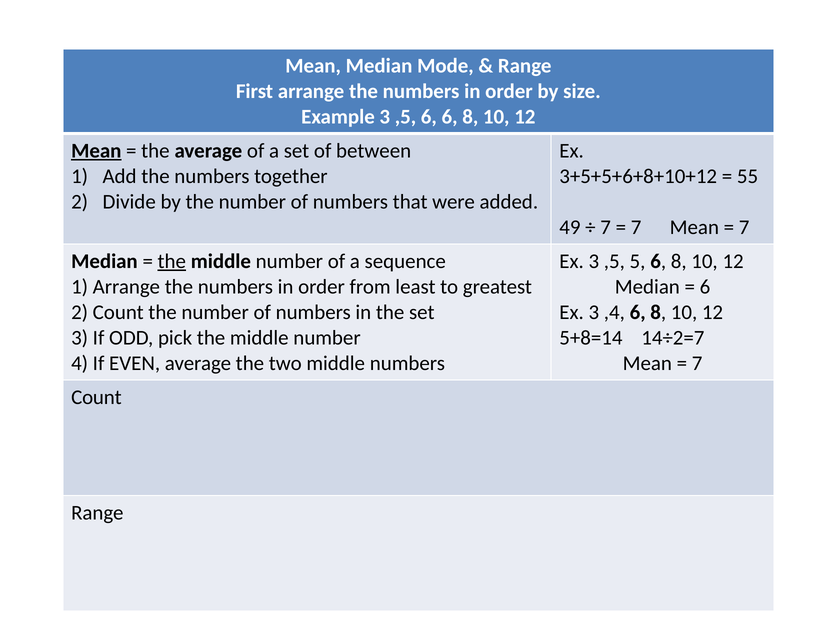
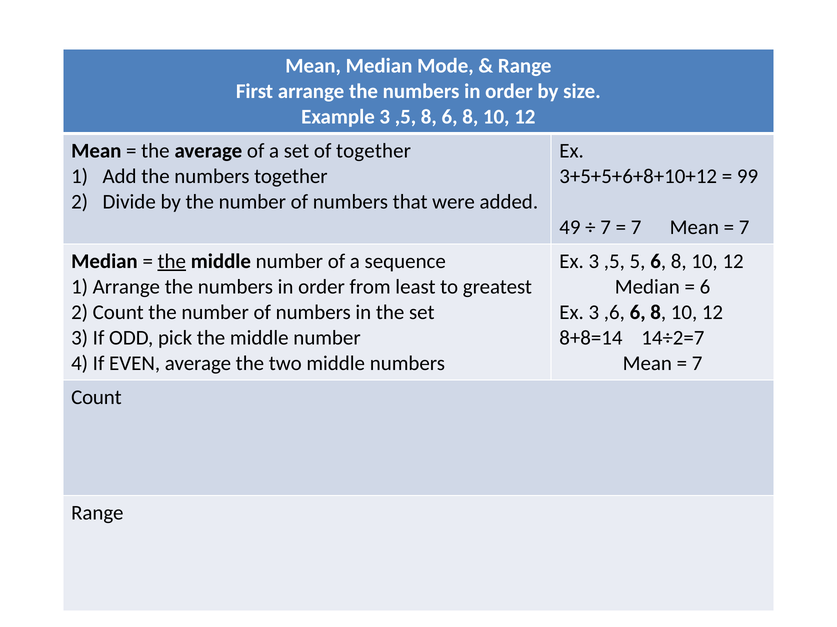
,5 6: 6 -> 8 (429, 117)
Mean underline: present -> none (96, 151)
of between: between -> together (374, 151)
55: 55 -> 99 (748, 177)
,4: ,4 -> ,6 (614, 313)
5+8=14: 5+8=14 -> 8+8=14 (591, 338)
